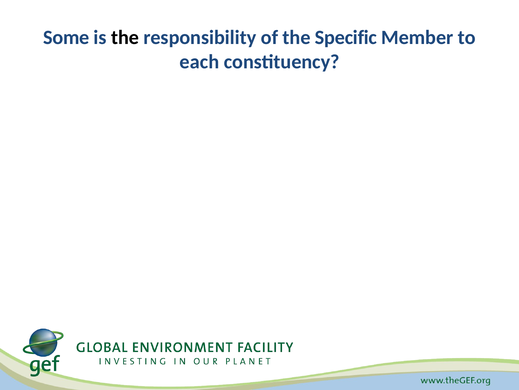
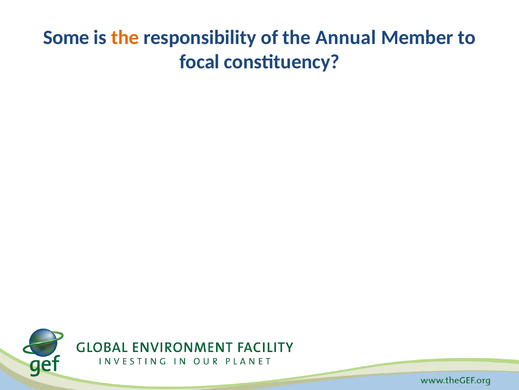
the colour: black -> orange (125, 37)
Specific: Specific -> Annual (346, 37)
each: each -> focal (199, 62)
